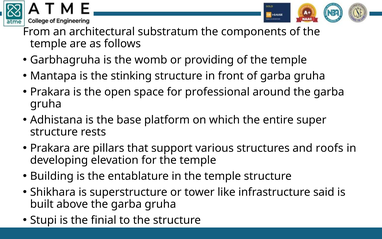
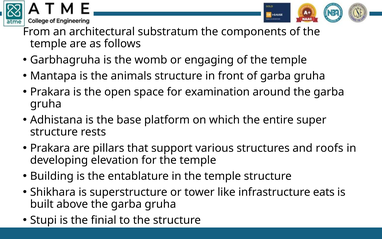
providing: providing -> engaging (209, 60)
stinking: stinking -> animals (131, 76)
professional: professional -> examination (217, 92)
said: said -> eats (324, 192)
